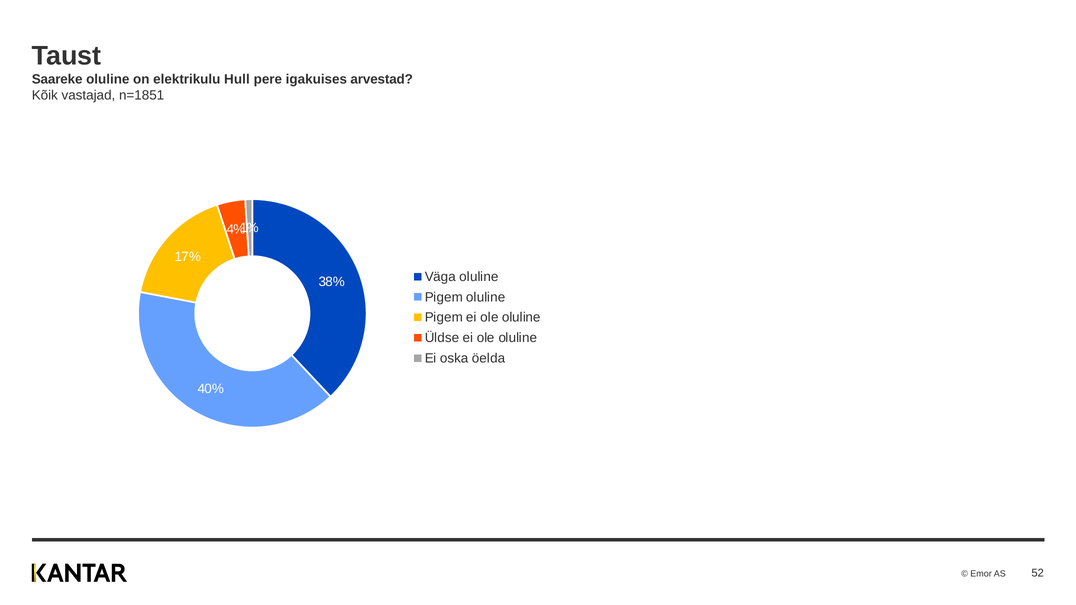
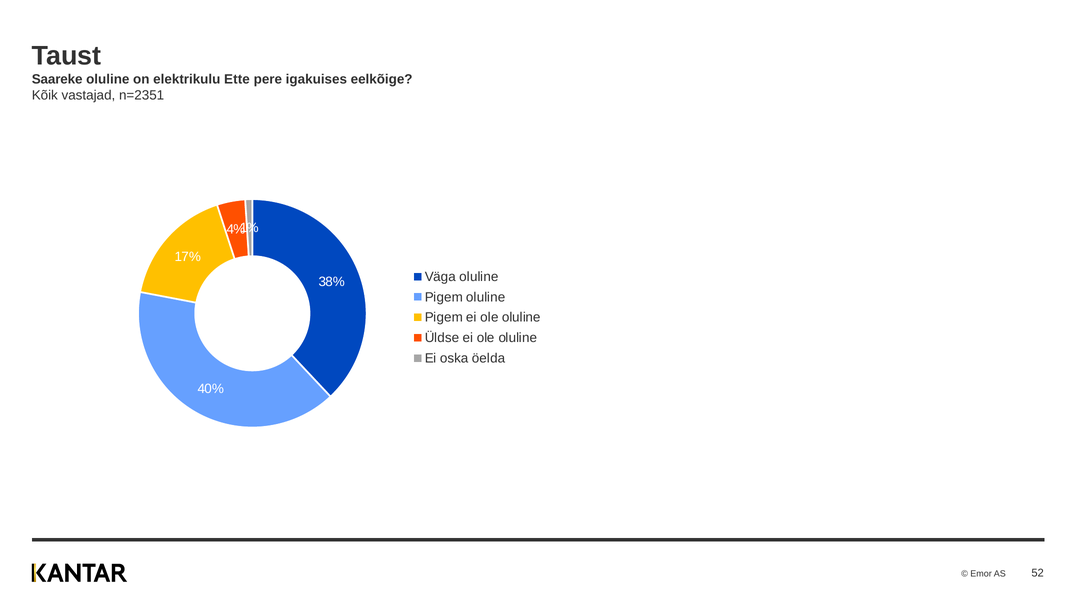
Hull: Hull -> Ette (237, 79)
arvestad: arvestad -> eelkõige (382, 79)
n=1851: n=1851 -> n=2351 (142, 95)
